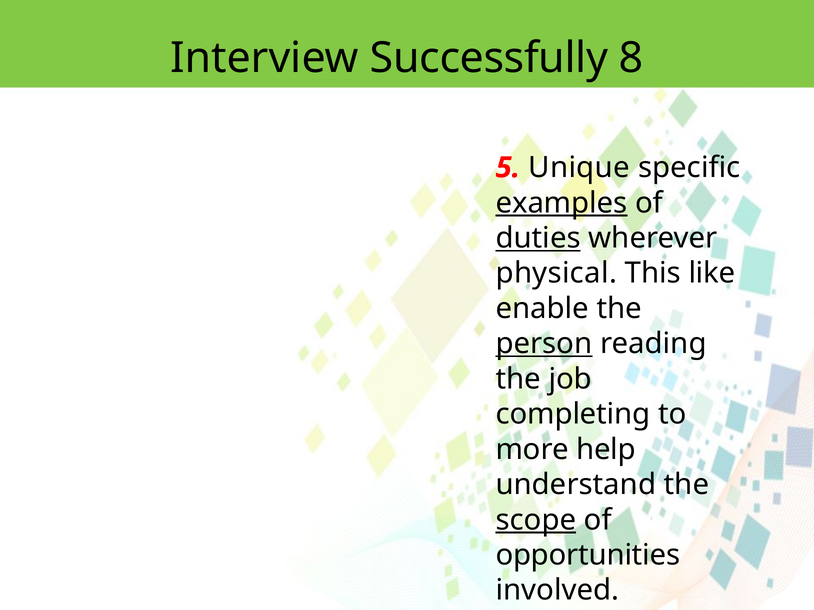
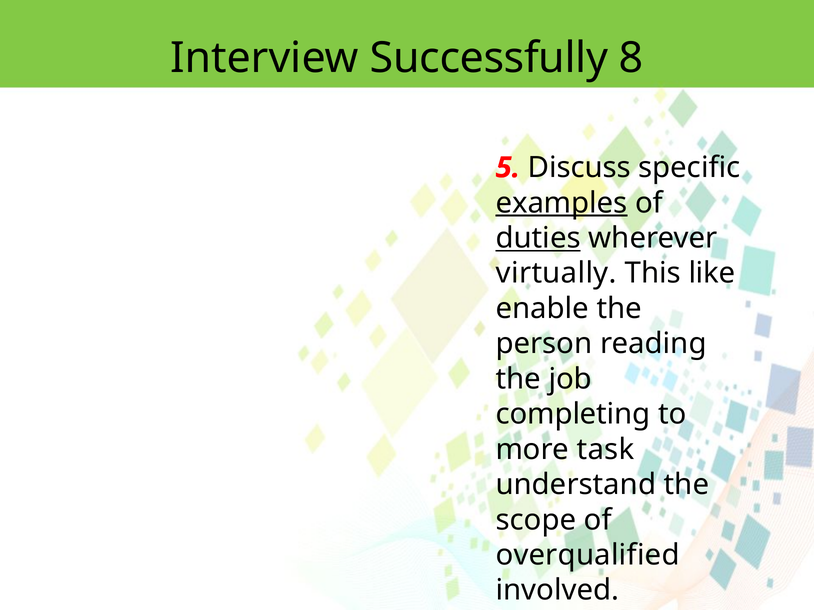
Unique: Unique -> Discuss (579, 168)
physical: physical -> virtually (556, 274)
person underline: present -> none (544, 344)
help: help -> task (606, 450)
scope underline: present -> none (536, 520)
opportunities: opportunities -> overqualified (588, 556)
